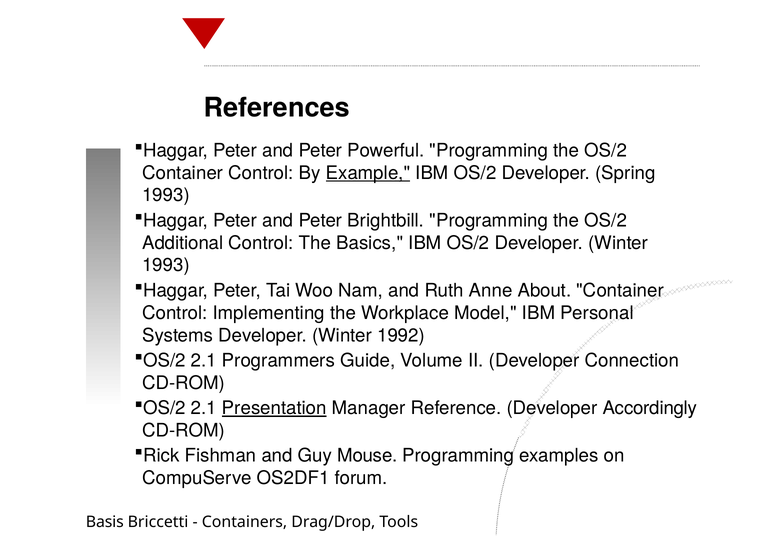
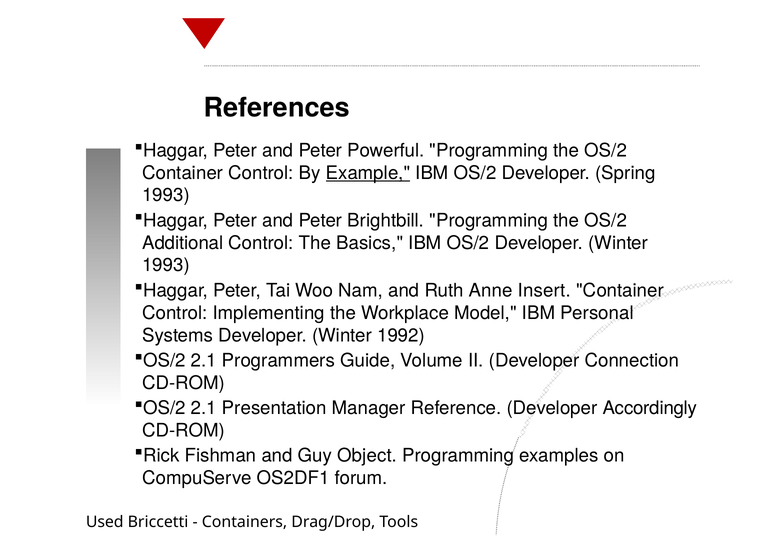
About: About -> Insert (544, 290)
Presentation underline: present -> none (274, 408)
Mouse: Mouse -> Object (367, 456)
Basis: Basis -> Used (105, 522)
